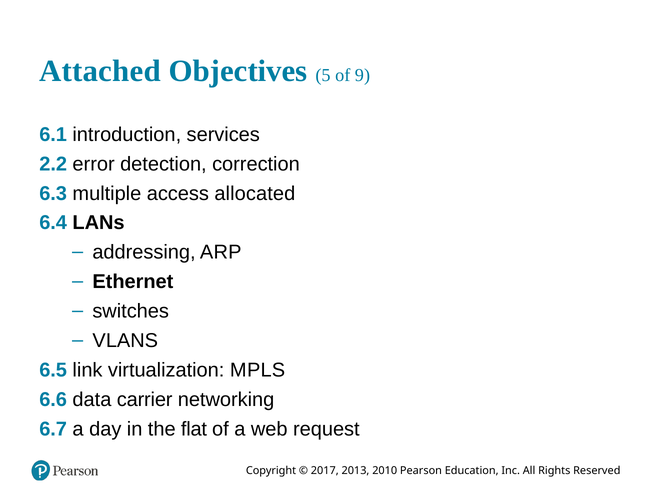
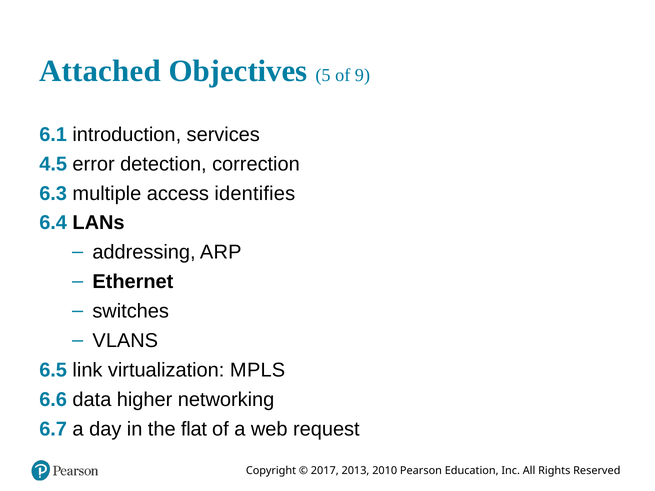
2.2: 2.2 -> 4.5 (53, 164)
allocated: allocated -> identifies (255, 194)
carrier: carrier -> higher (145, 400)
